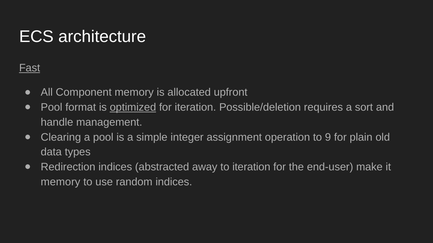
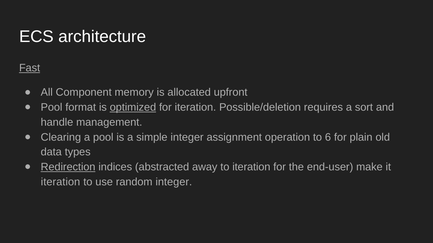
9: 9 -> 6 (328, 137)
Redirection underline: none -> present (68, 167)
memory: memory -> iteration (61, 182)
random indices: indices -> integer (174, 182)
